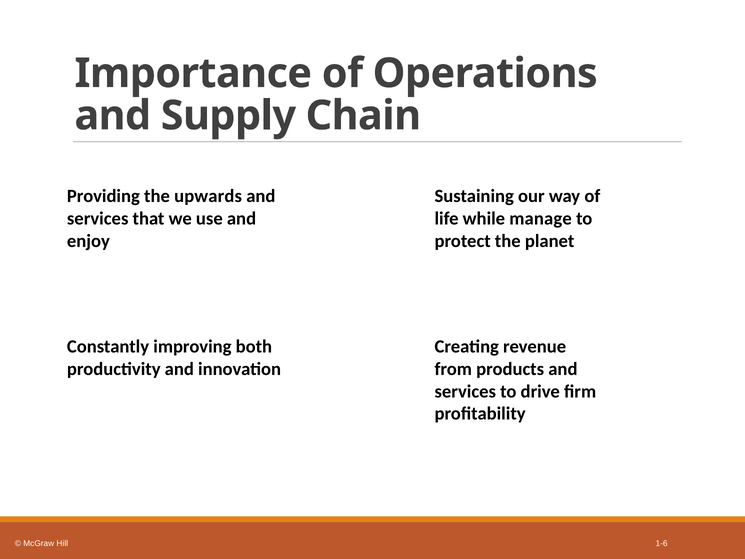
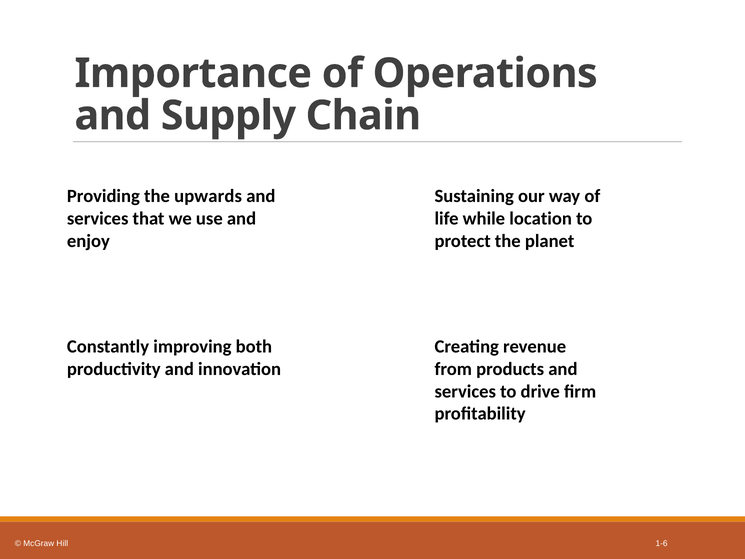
manage: manage -> location (541, 219)
